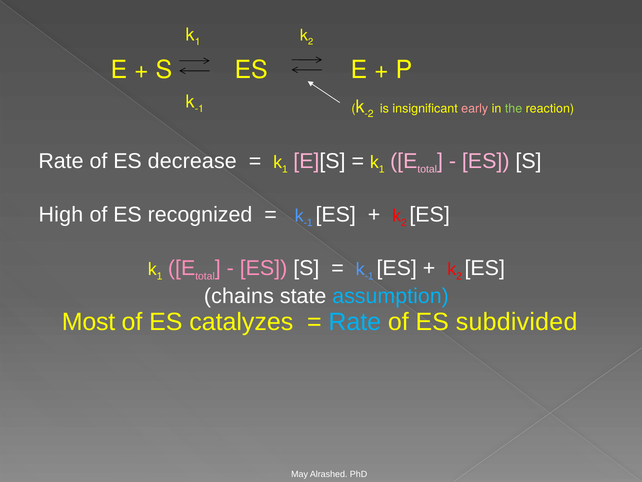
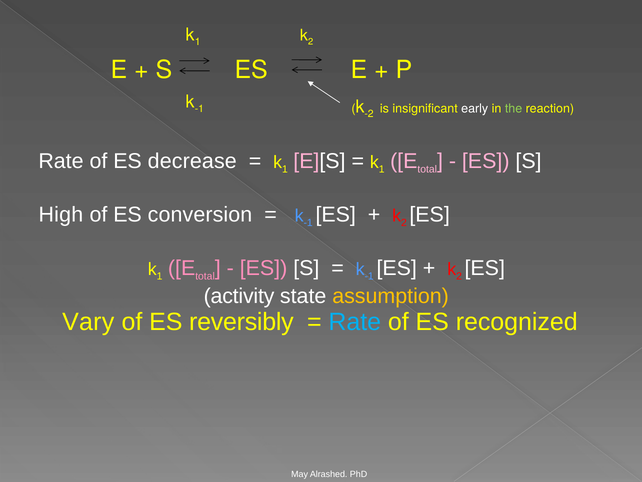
early colour: pink -> white (475, 109)
recognized: recognized -> conversion (200, 214)
chains: chains -> activity (239, 296)
assumption colour: light blue -> yellow (391, 296)
Most: Most -> Vary (88, 321)
catalyzes: catalyzes -> reversibly (241, 321)
subdivided: subdivided -> recognized (517, 321)
